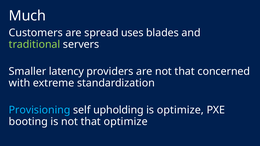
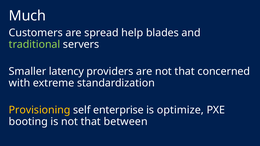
uses: uses -> help (132, 33)
Provisioning colour: light blue -> yellow (40, 110)
upholding: upholding -> enterprise (118, 110)
that optimize: optimize -> between (126, 122)
